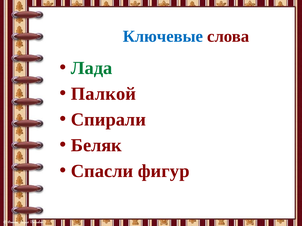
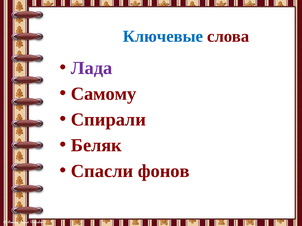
Лада colour: green -> purple (92, 68)
Палкой: Палкой -> Самому (104, 94)
фигур: фигур -> фонов (164, 171)
